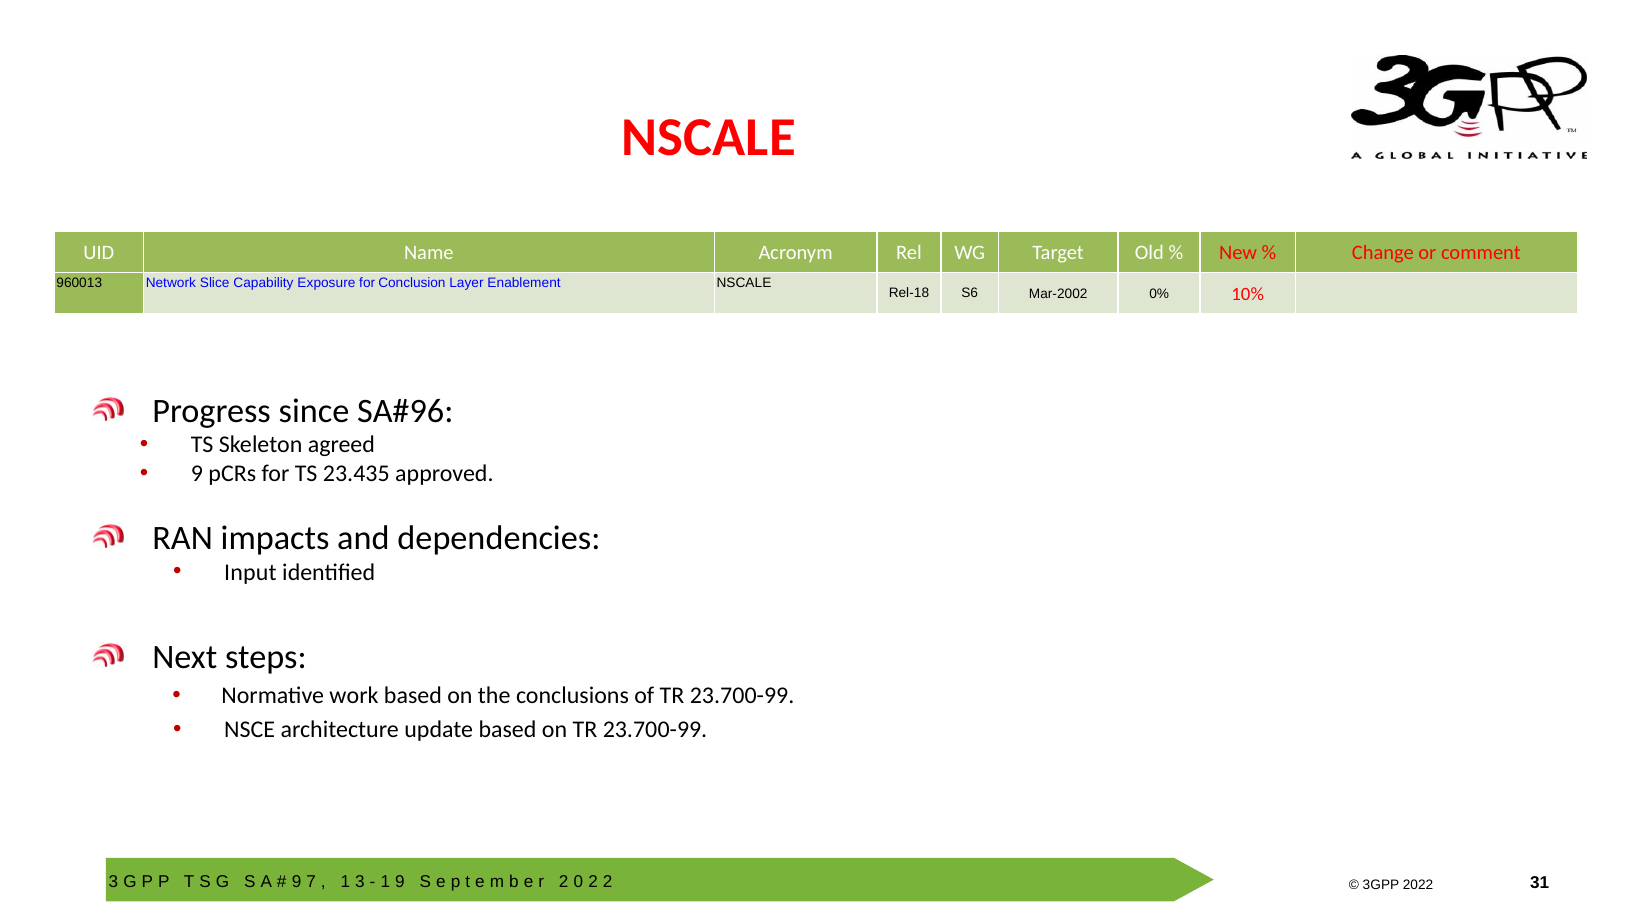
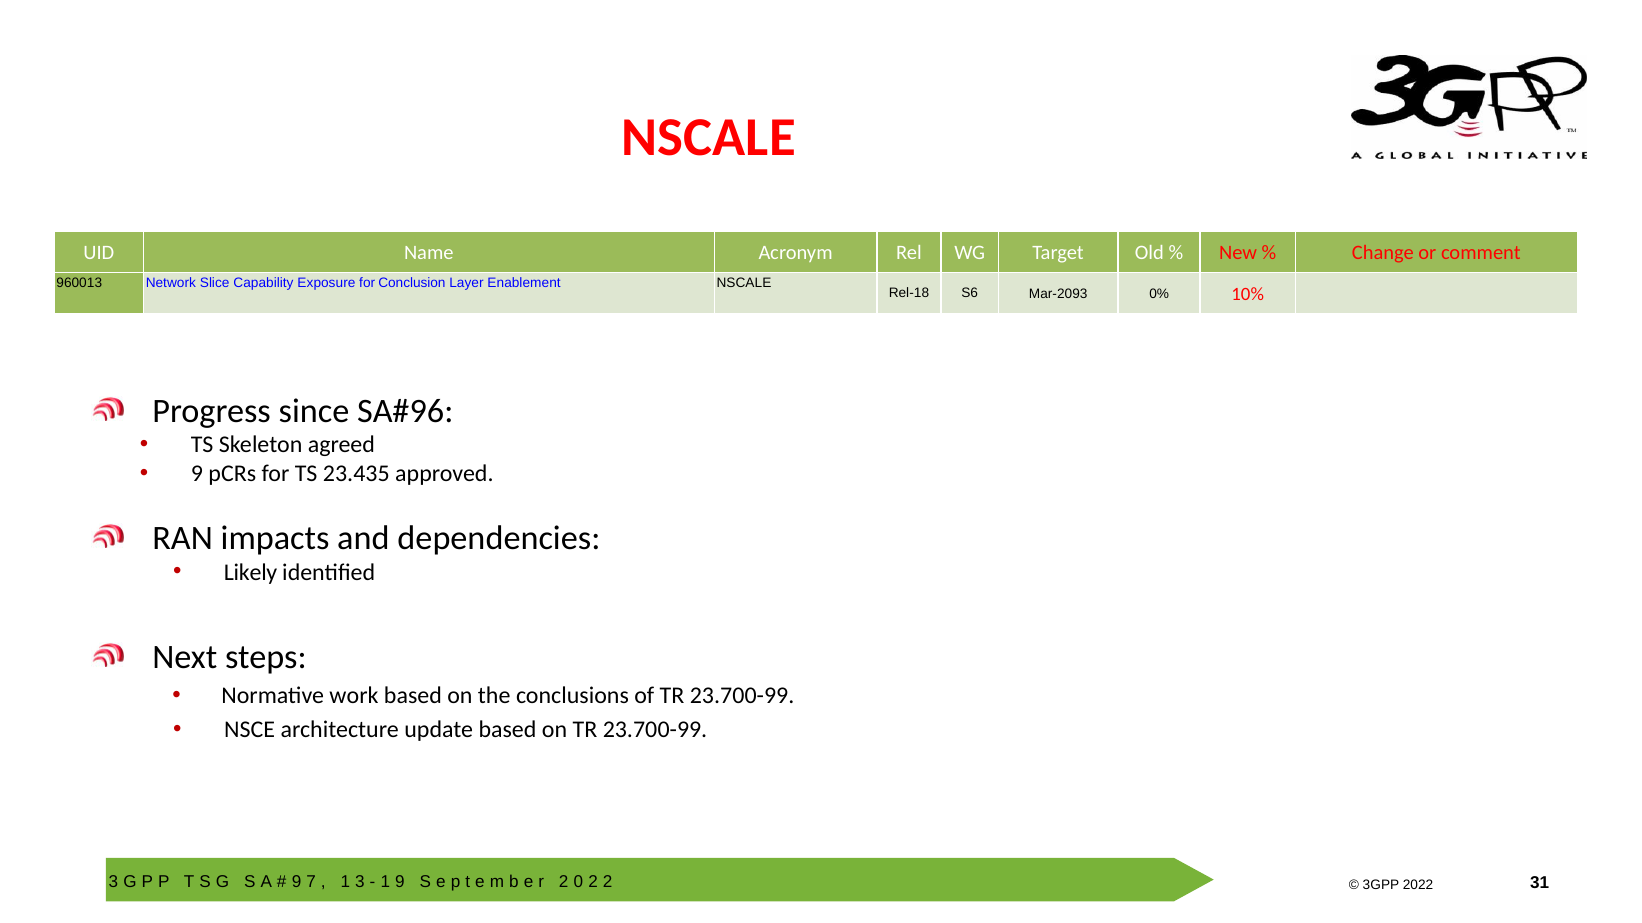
Mar-2002: Mar-2002 -> Mar-2093 (1058, 294)
Input: Input -> Likely (251, 572)
